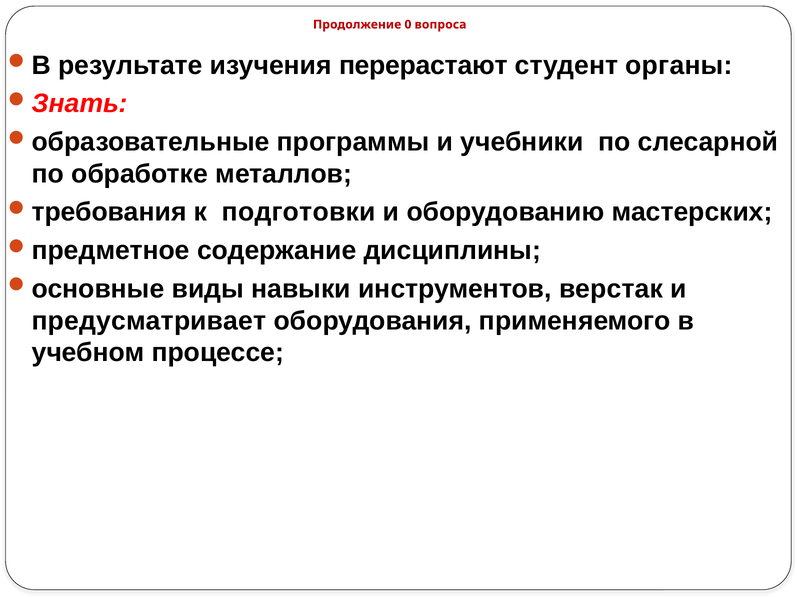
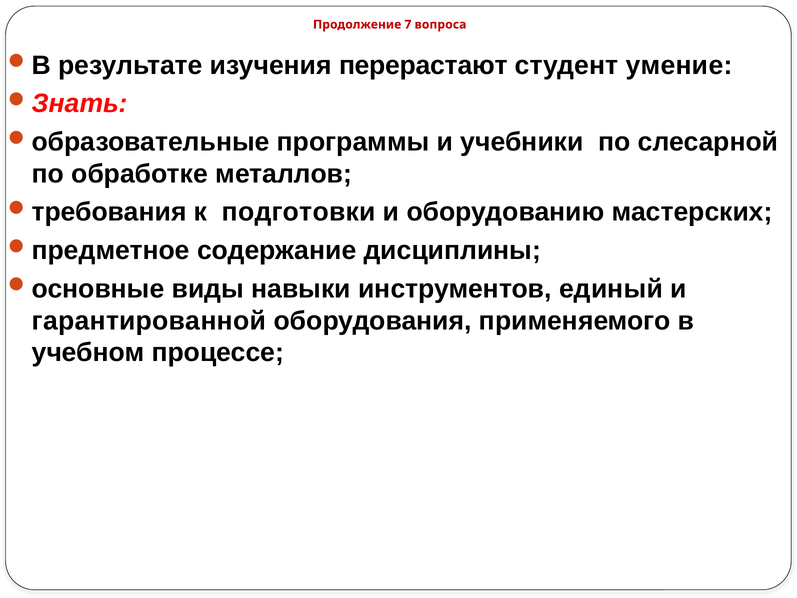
0: 0 -> 7 (408, 25)
органы: органы -> умение (679, 65)
верстак: верстак -> единый (611, 289)
предусматривает: предусматривает -> гарантированной (149, 321)
